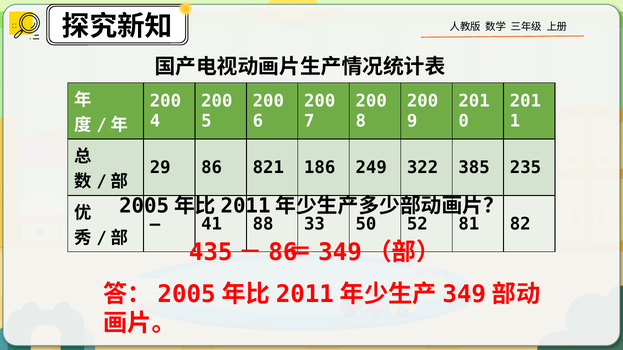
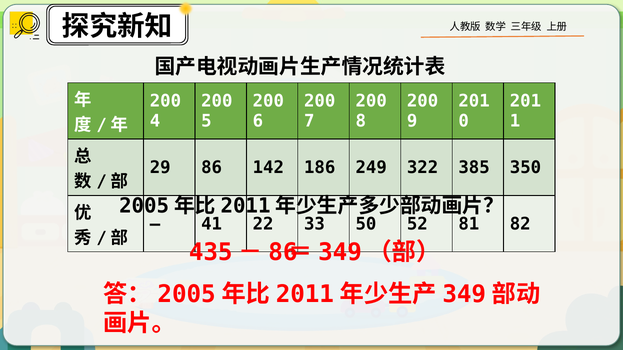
821: 821 -> 142 (268, 168)
235: 235 -> 350 (525, 168)
88: 88 -> 22 (263, 224)
